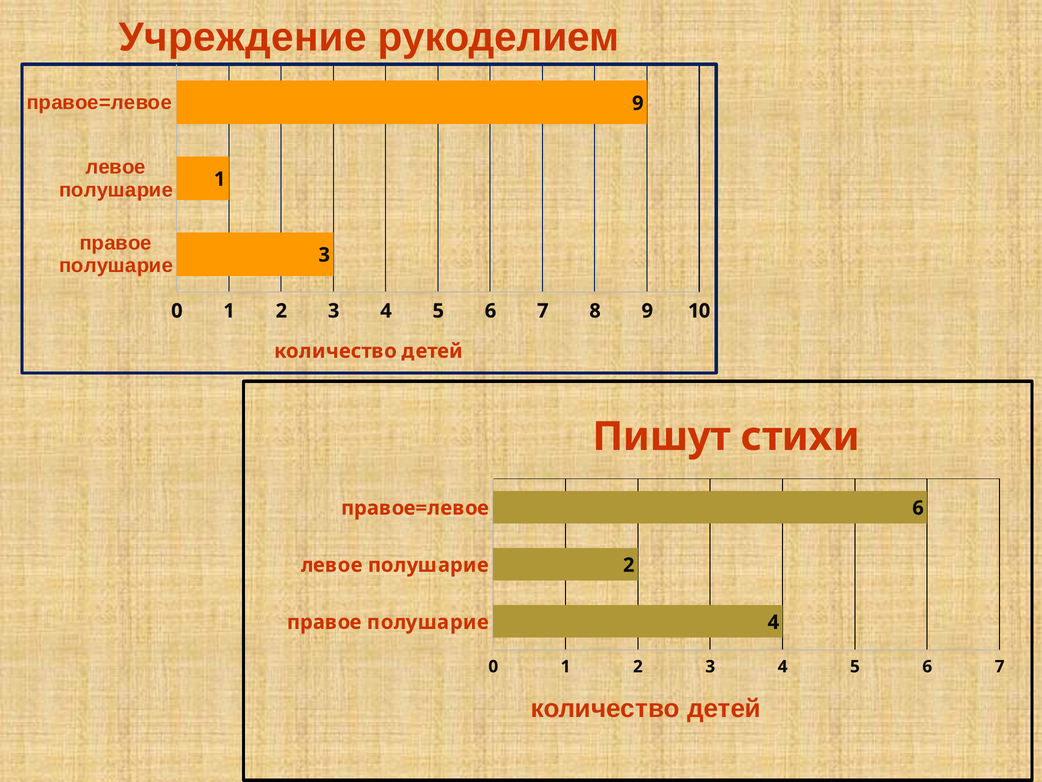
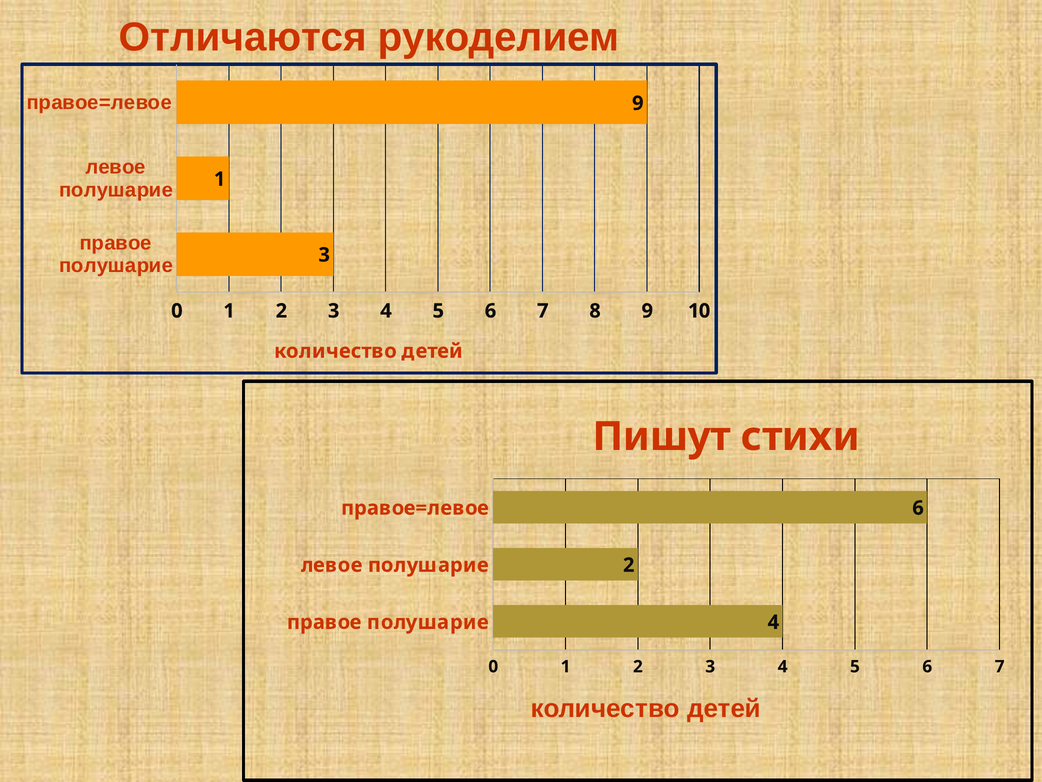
Учреждение: Учреждение -> Отличаются (243, 37)
